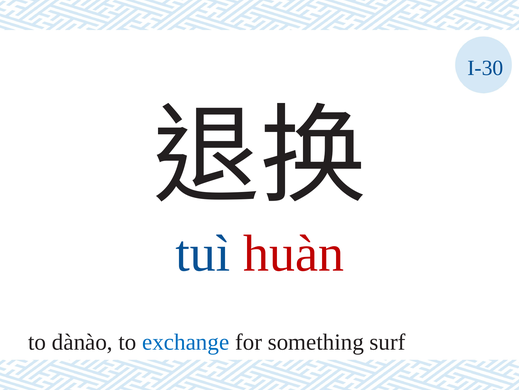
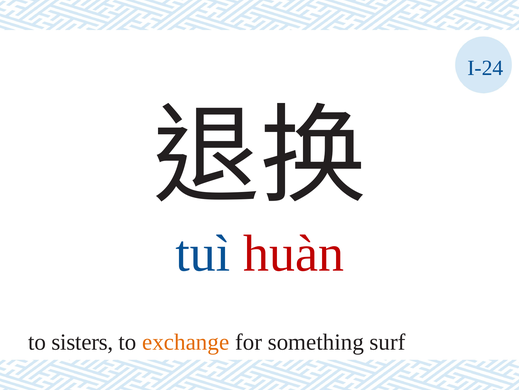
I-30: I-30 -> I-24 (485, 68)
dànào: dànào -> sisters (82, 342)
exchange colour: blue -> orange (186, 342)
